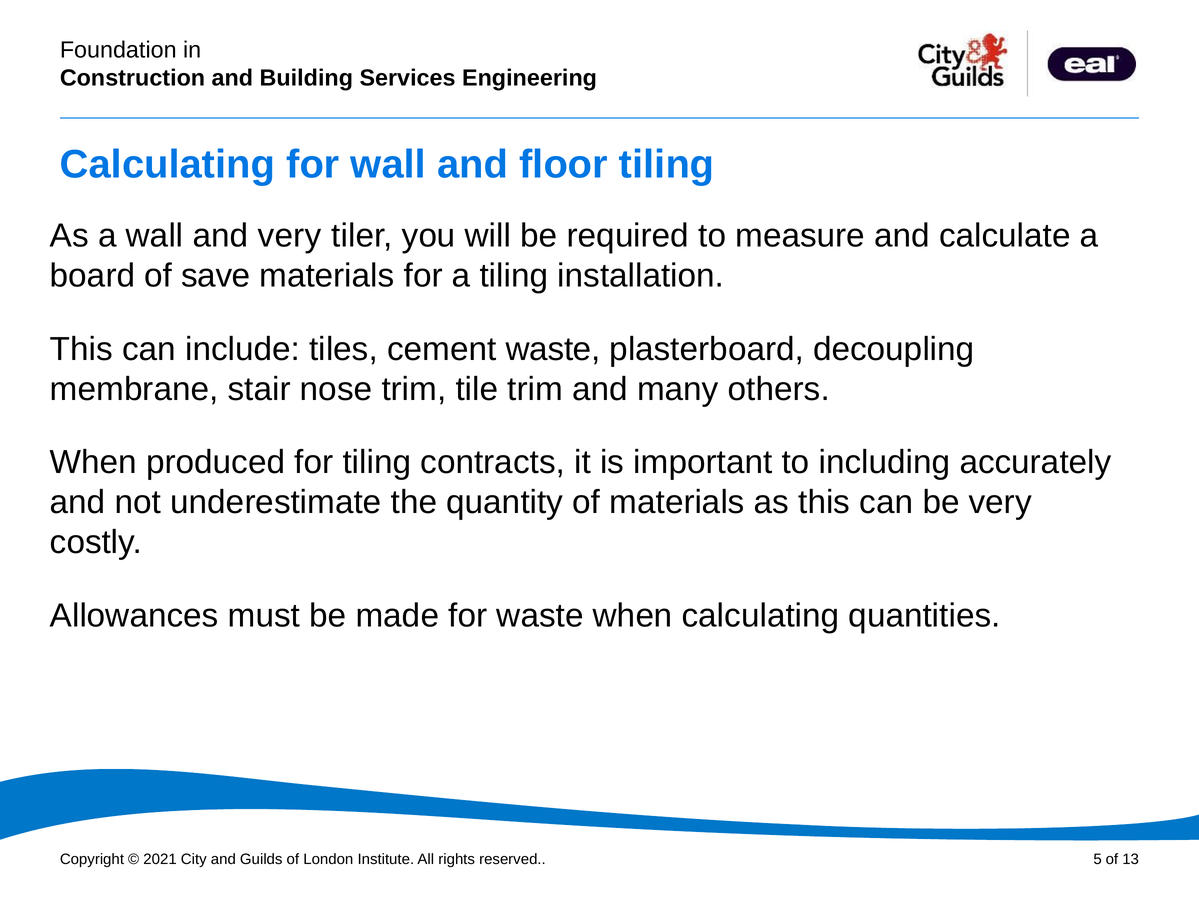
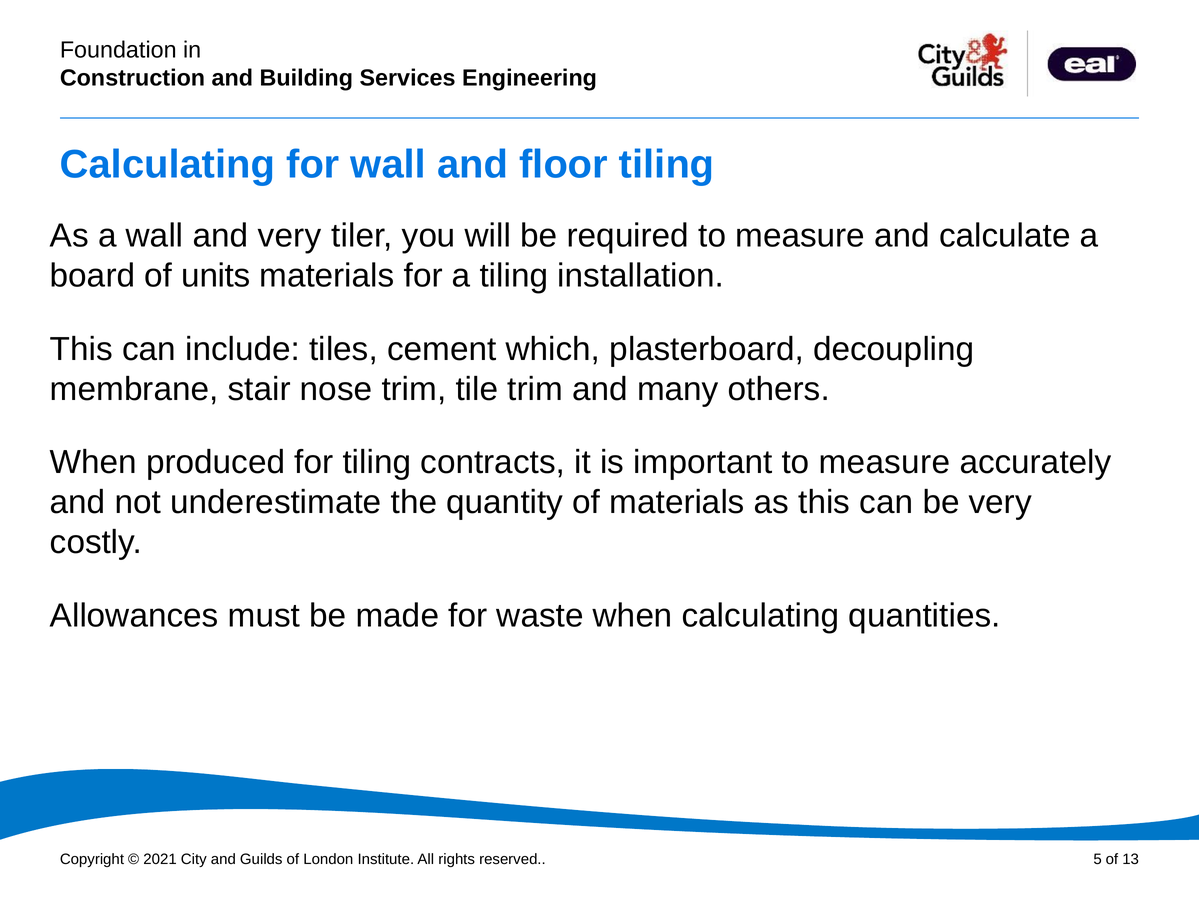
save: save -> units (216, 276)
cement waste: waste -> which (553, 349)
important to including: including -> measure (884, 462)
